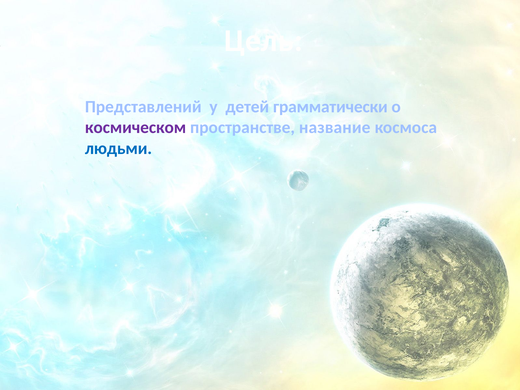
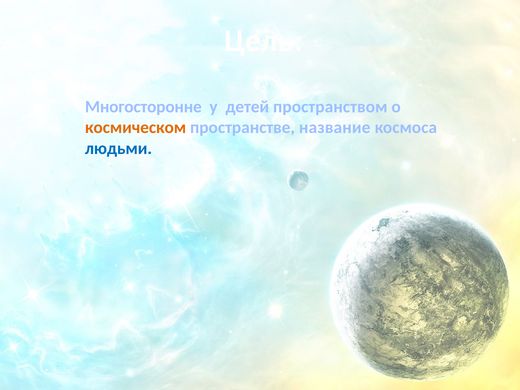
Представлений: Представлений -> Многосторонне (143, 107)
грамматически: грамматически -> пространством (330, 107)
космическом colour: purple -> orange (136, 128)
